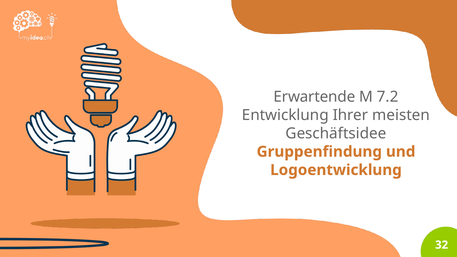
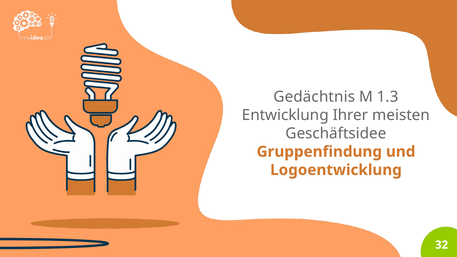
Erwartende: Erwartende -> Gedächtnis (314, 97)
7.2: 7.2 -> 1.3 (388, 97)
